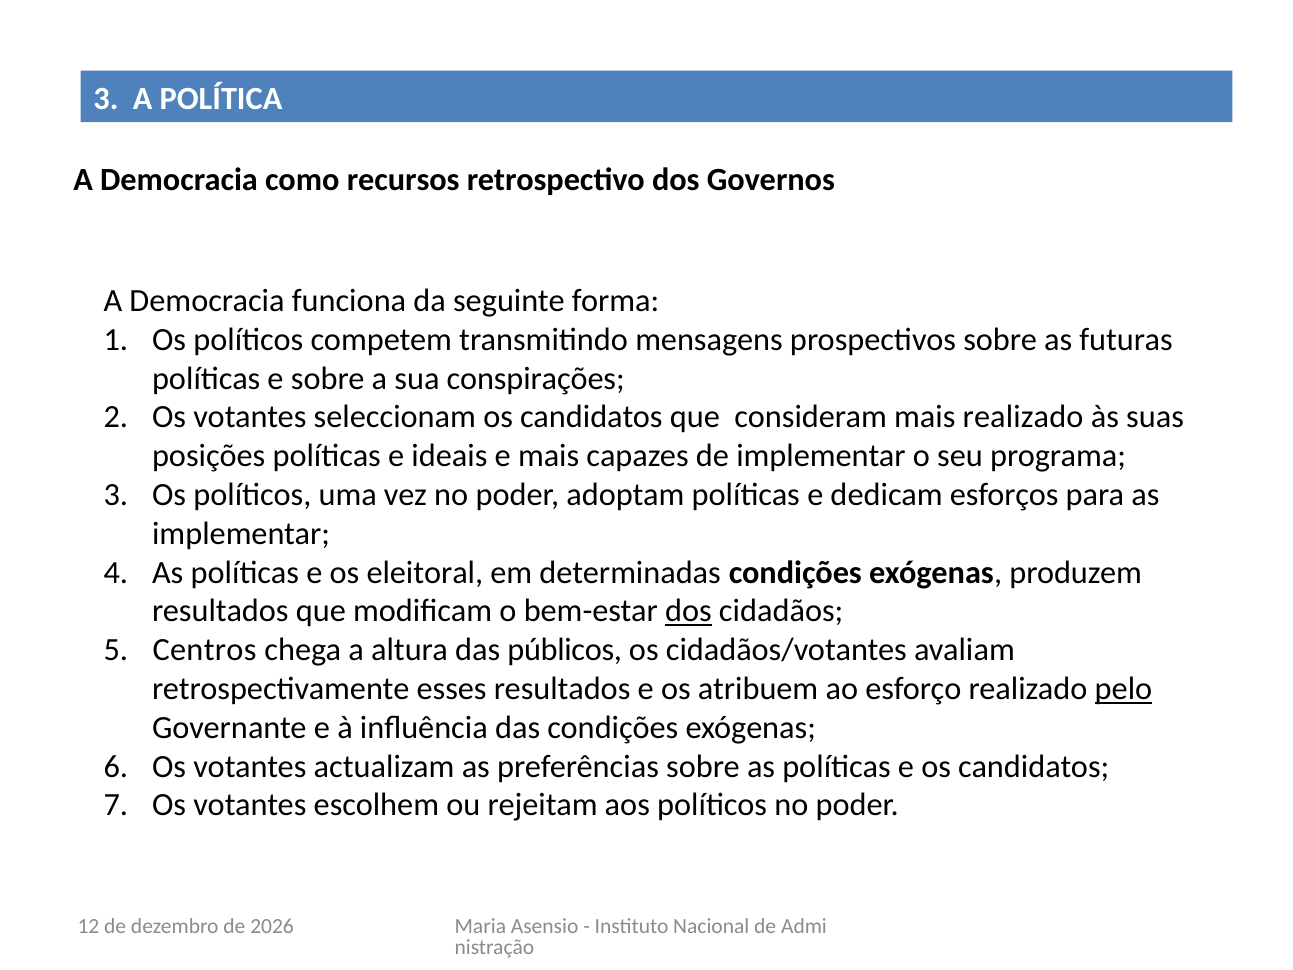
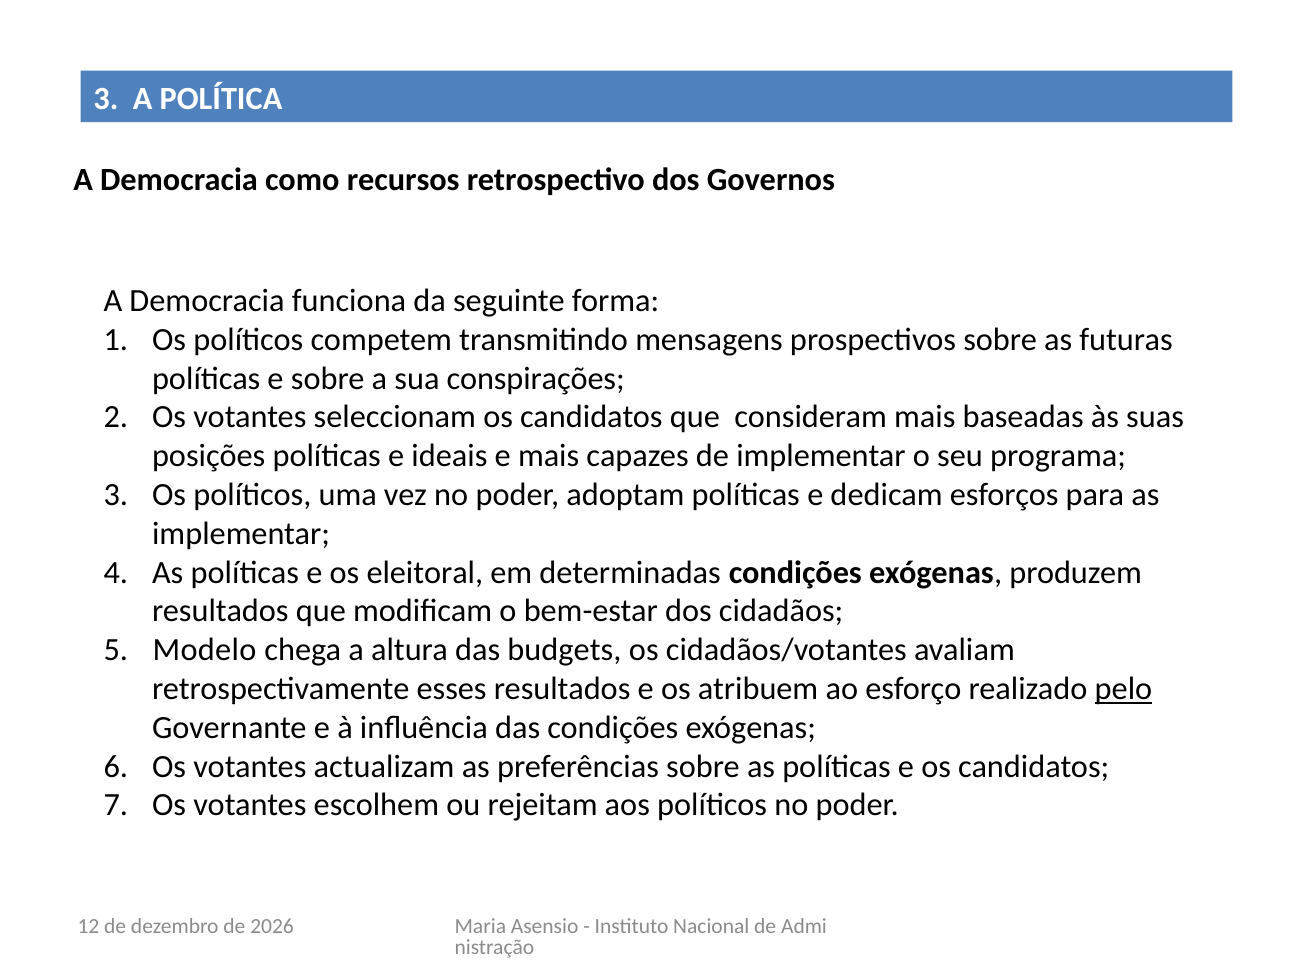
mais realizado: realizado -> baseadas (1023, 417)
dos underline: present -> none (688, 611)
Centros: Centros -> Modelo (205, 650)
públicos: públicos -> budgets (564, 650)
